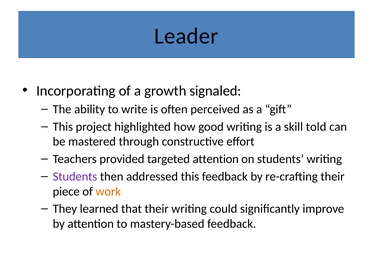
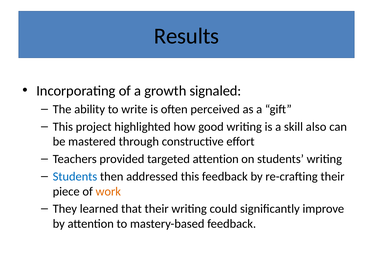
Leader: Leader -> Results (187, 36)
told: told -> also (316, 127)
Students colour: purple -> blue (75, 176)
